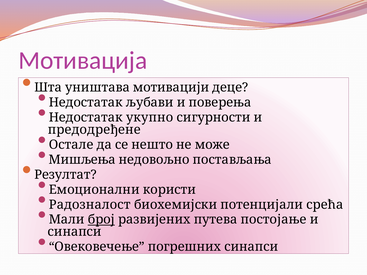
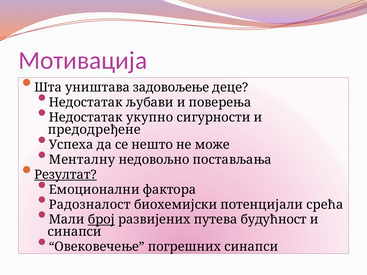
мотивацији: мотивацији -> задовољење (171, 88)
Остале: Остале -> Успеха (71, 145)
Мишљења: Мишљења -> Менталну (82, 160)
Резултат underline: none -> present (66, 175)
користи: користи -> фактора (169, 190)
постојање: постојање -> будућност (274, 220)
